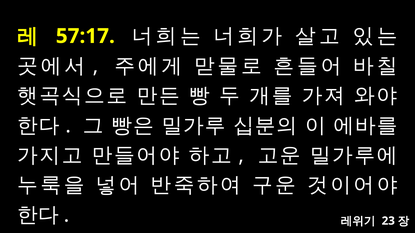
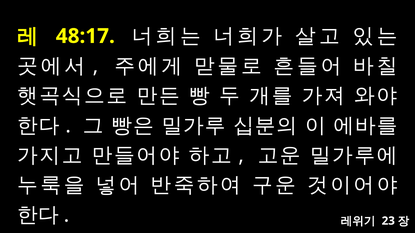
57:17: 57:17 -> 48:17 (85, 36)
